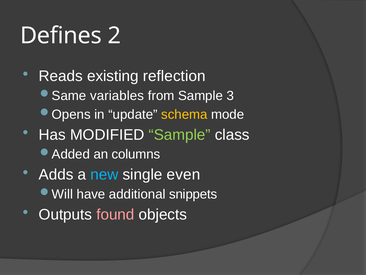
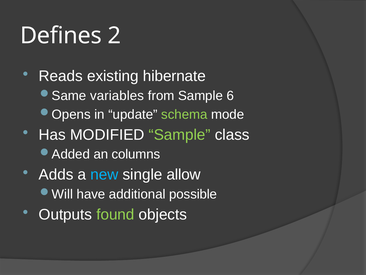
reflection: reflection -> hibernate (174, 76)
3: 3 -> 6 (230, 96)
schema colour: yellow -> light green (184, 114)
even: even -> allow (184, 174)
snippets: snippets -> possible (193, 194)
found colour: pink -> light green (115, 214)
